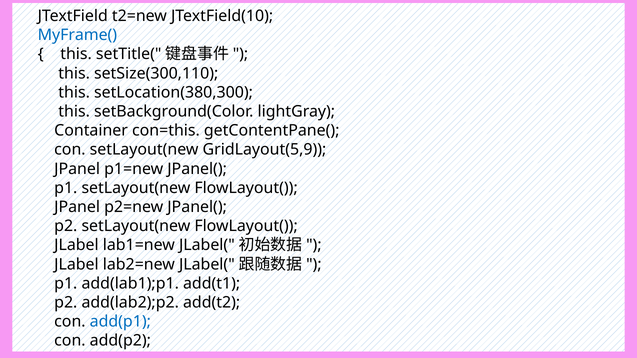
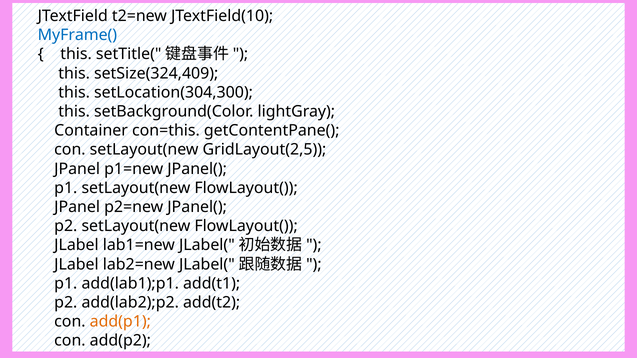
setSize(300,110: setSize(300,110 -> setSize(324,409 (156, 73)
setLocation(380,300: setLocation(380,300 -> setLocation(304,300 (174, 93)
GridLayout(5,9: GridLayout(5,9 -> GridLayout(2,5 (264, 150)
add(p1 colour: blue -> orange (120, 322)
